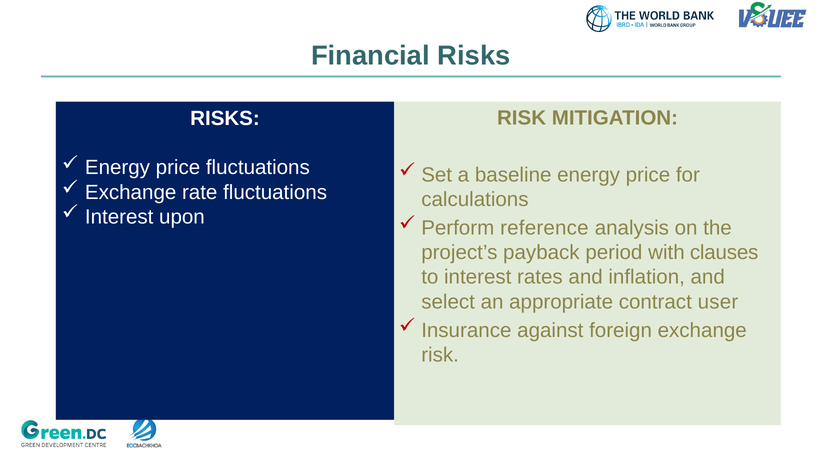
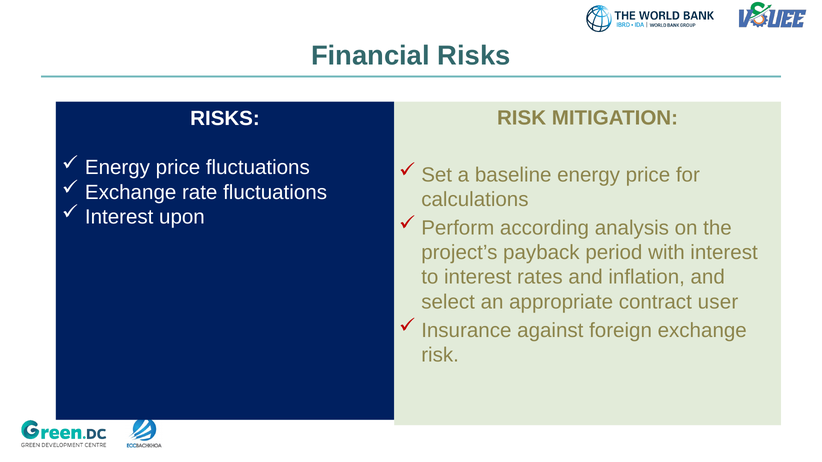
reference: reference -> according (545, 228)
with clauses: clauses -> interest (724, 253)
